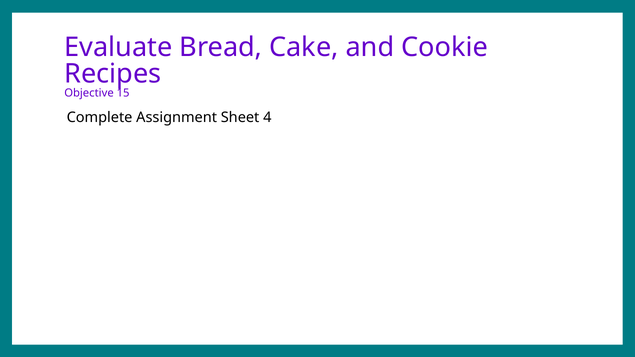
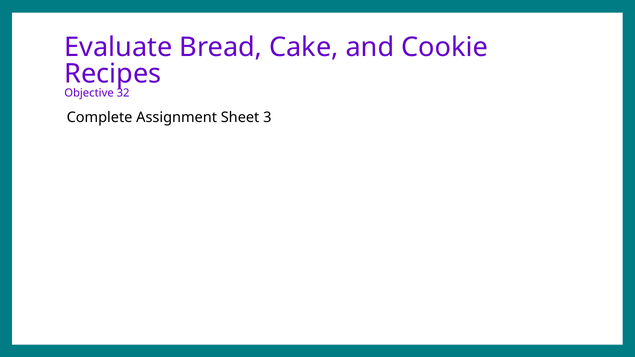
15: 15 -> 32 (123, 93)
4: 4 -> 3 (267, 117)
